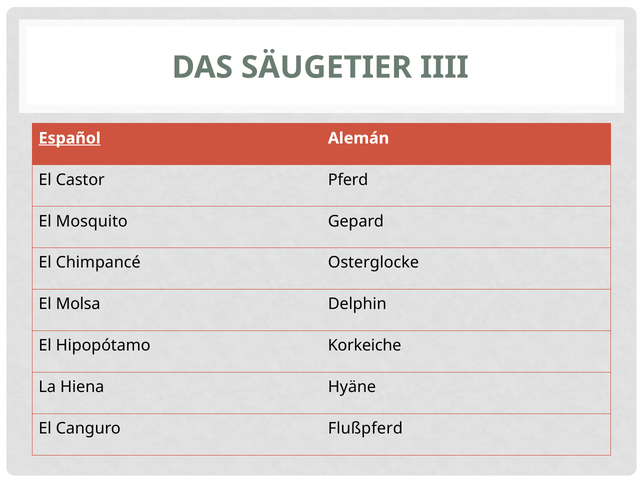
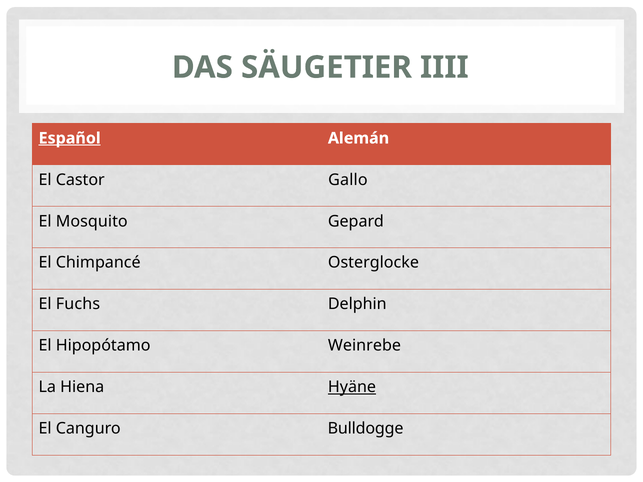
Pferd: Pferd -> Gallo (348, 180)
Molsa: Molsa -> Fuchs (78, 304)
Korkeiche: Korkeiche -> Weinrebe (364, 346)
Hyäne underline: none -> present (352, 387)
Flußpferd: Flußpferd -> Bulldogge (366, 429)
